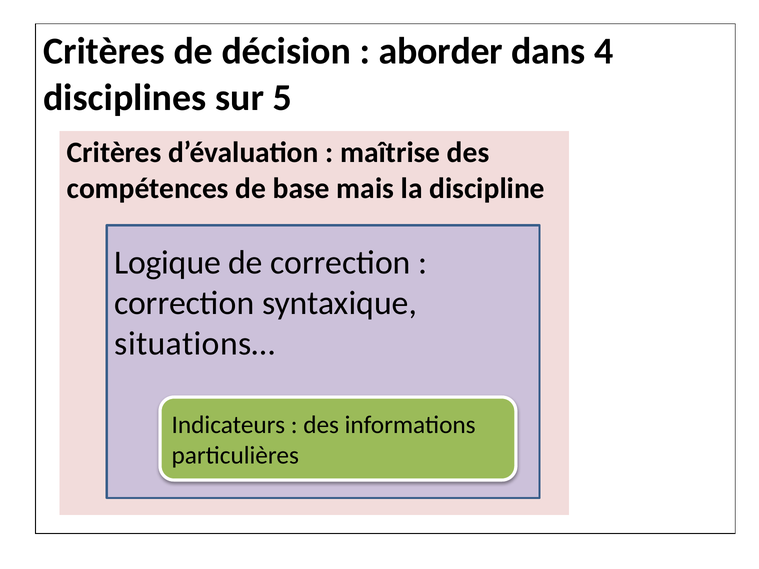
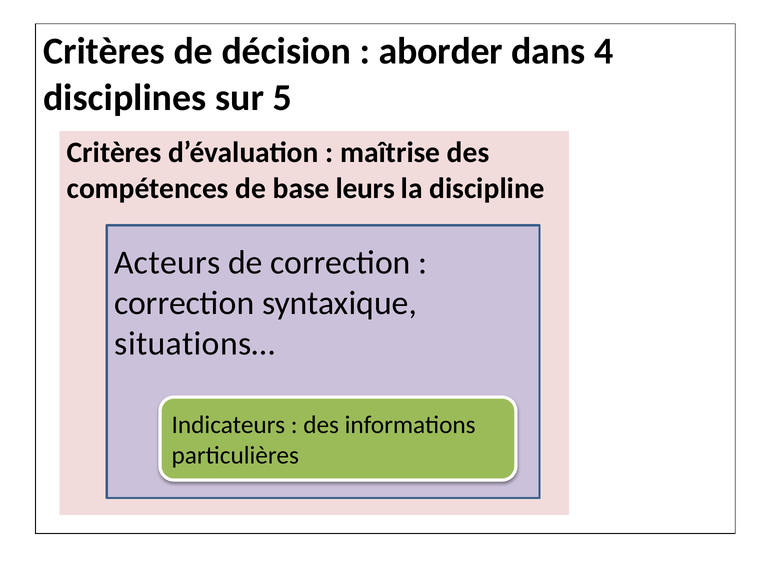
mais: mais -> leurs (365, 189)
Logique: Logique -> Acteurs (167, 263)
